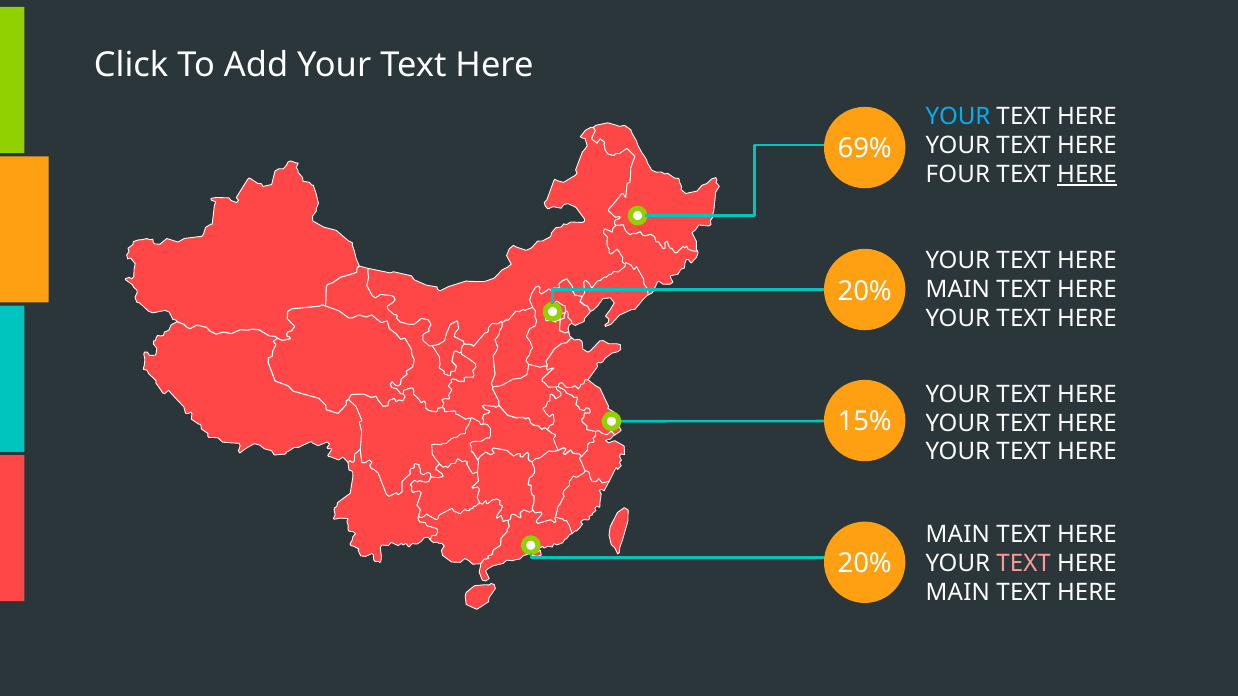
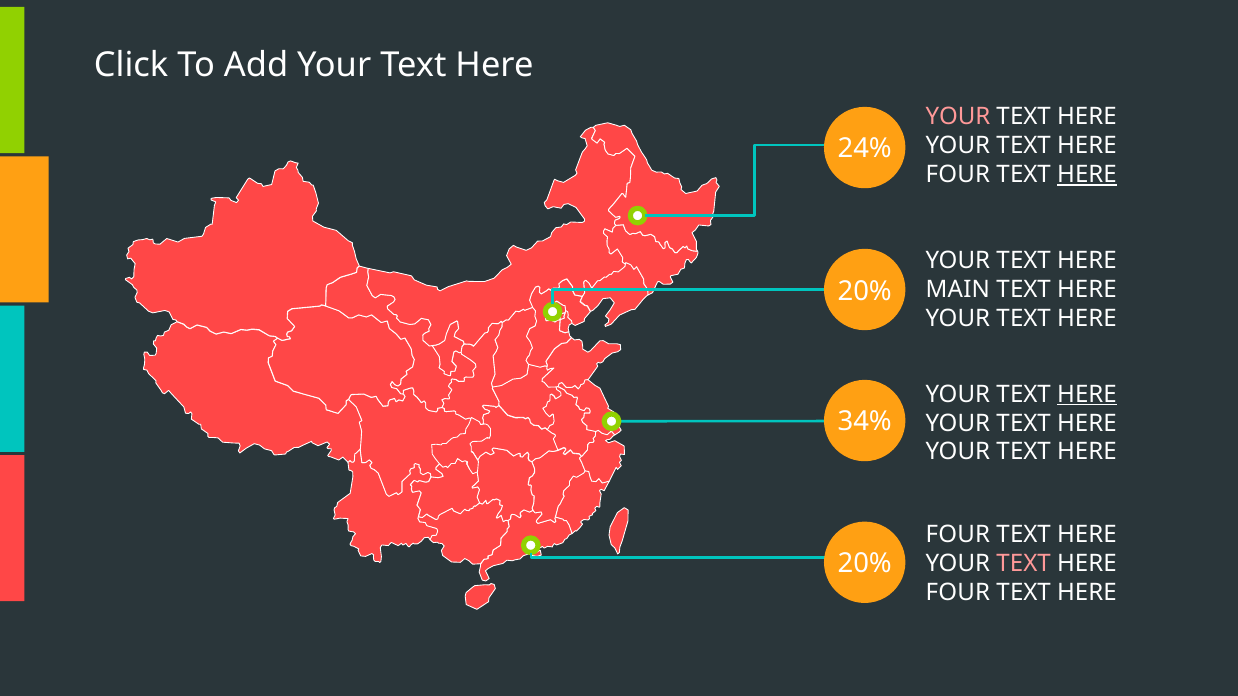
YOUR colour: light blue -> pink (958, 117)
69%: 69% -> 24% (865, 148)
HERE underline: none -> present (1087, 394)
15%: 15% -> 34% (865, 422)
MAIN: MAIN -> FOUR (958, 535)
MAIN: MAIN -> FOUR (958, 593)
